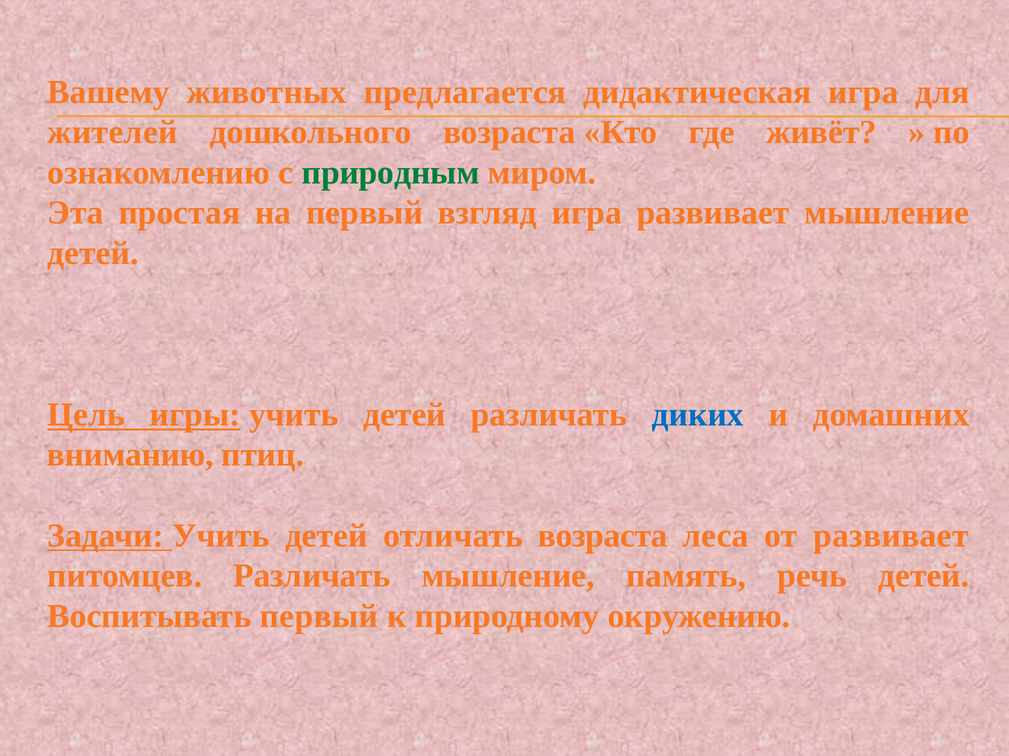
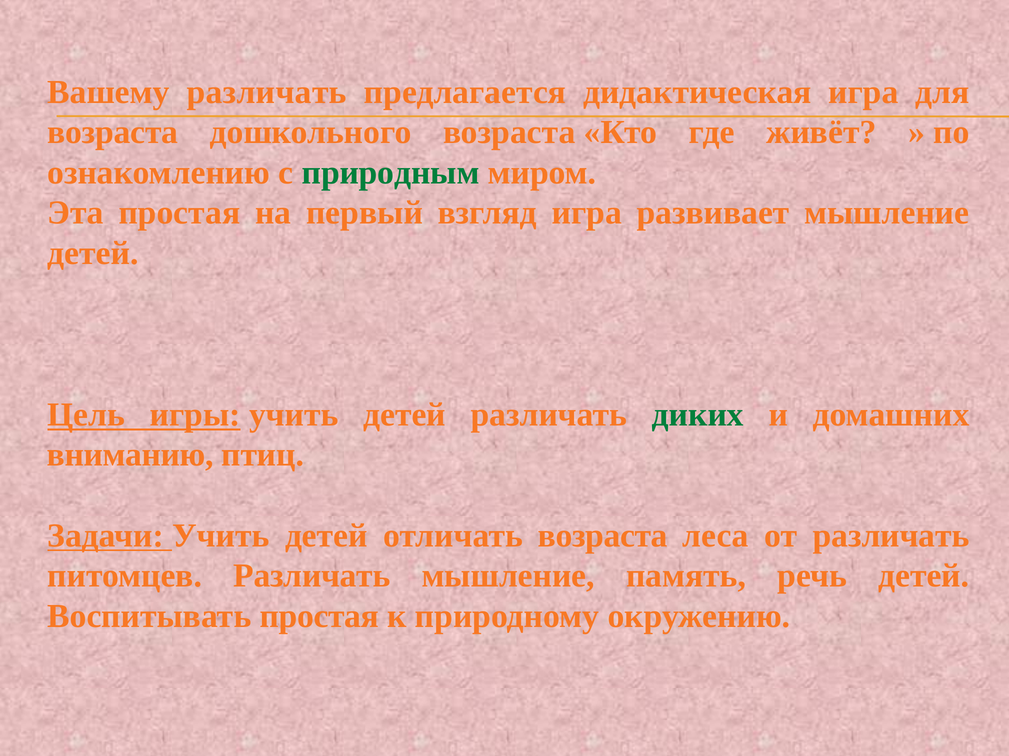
Вашему животных: животных -> различать (267, 92)
жителей: жителей -> возраста (113, 132)
диких colour: blue -> green (698, 415)
от развивает: развивает -> различать (891, 536)
Воспитывать первый: первый -> простая (319, 617)
